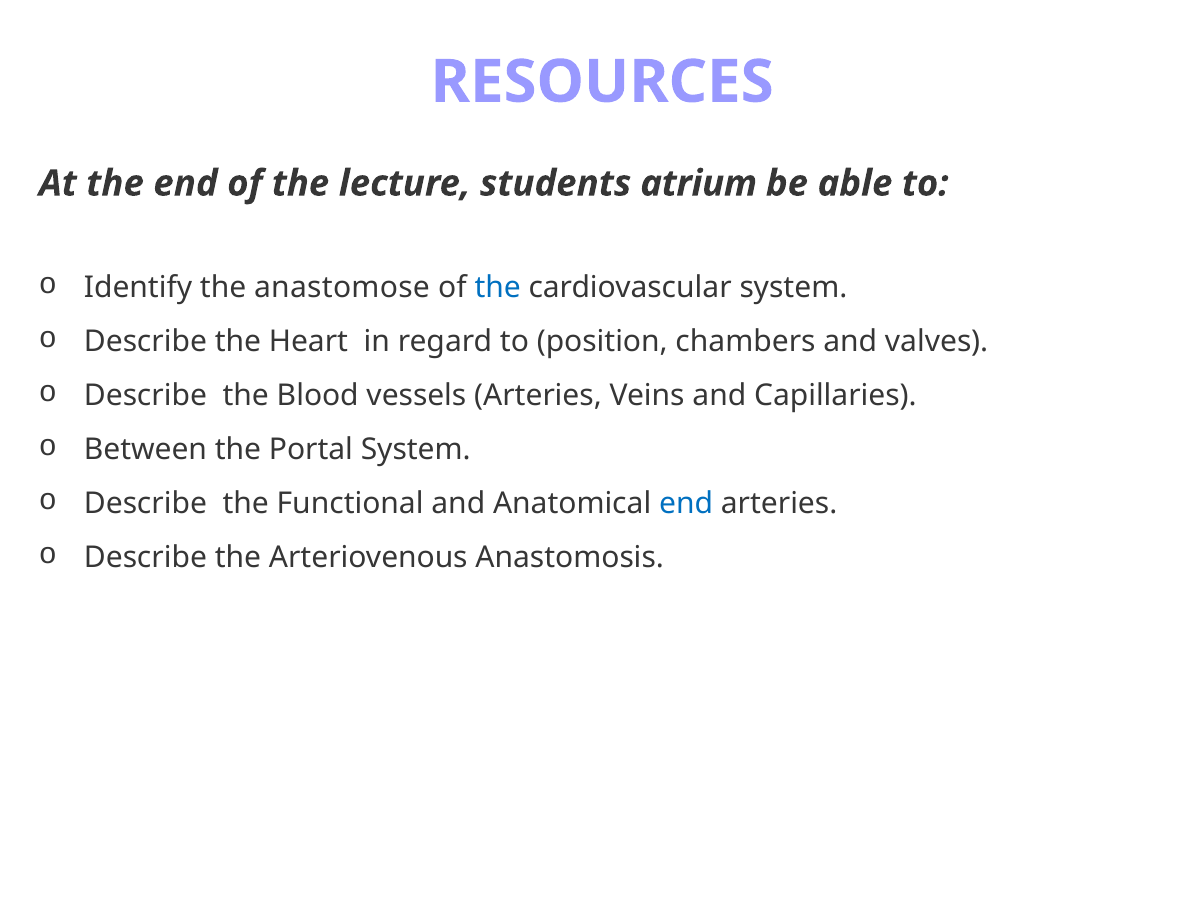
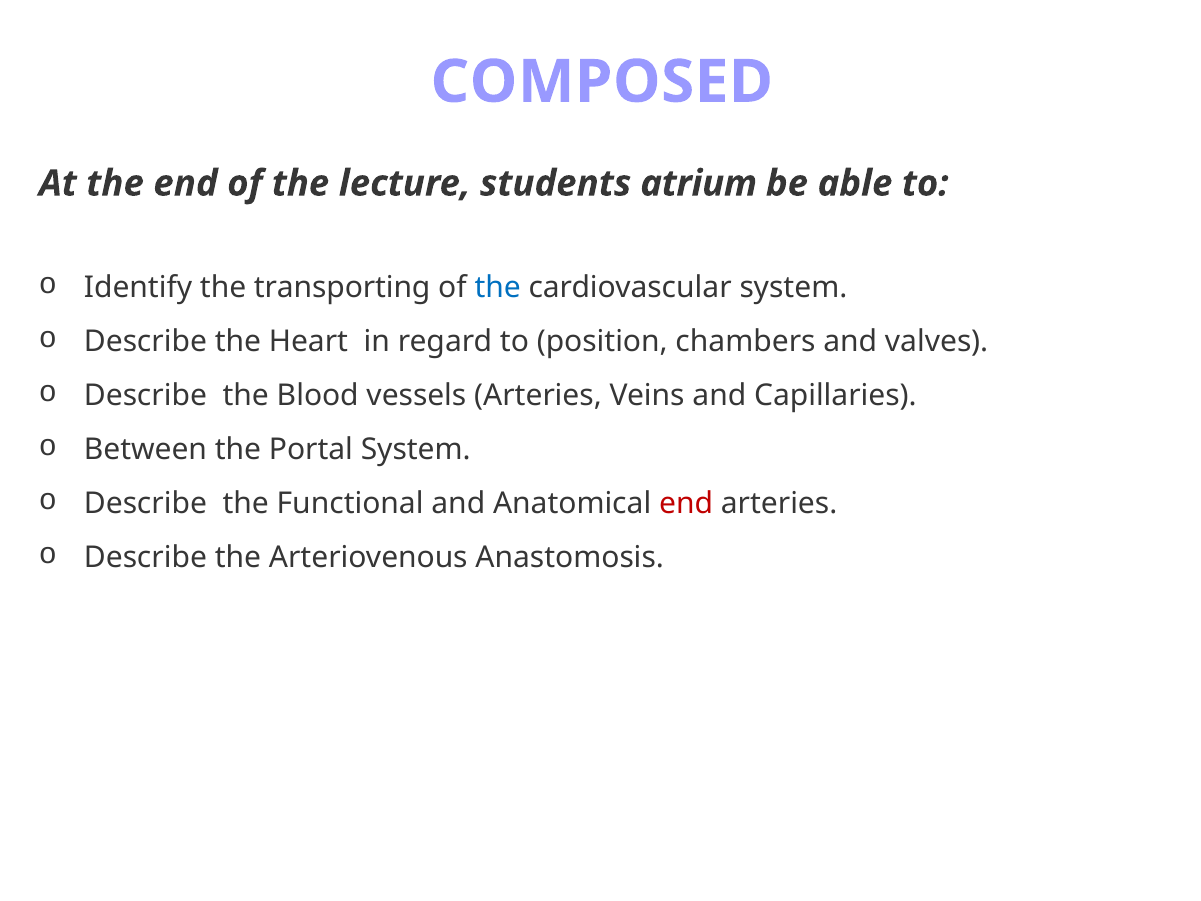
RESOURCES: RESOURCES -> COMPOSED (602, 82)
anastomose: anastomose -> transporting (342, 288)
end colour: blue -> red (686, 504)
